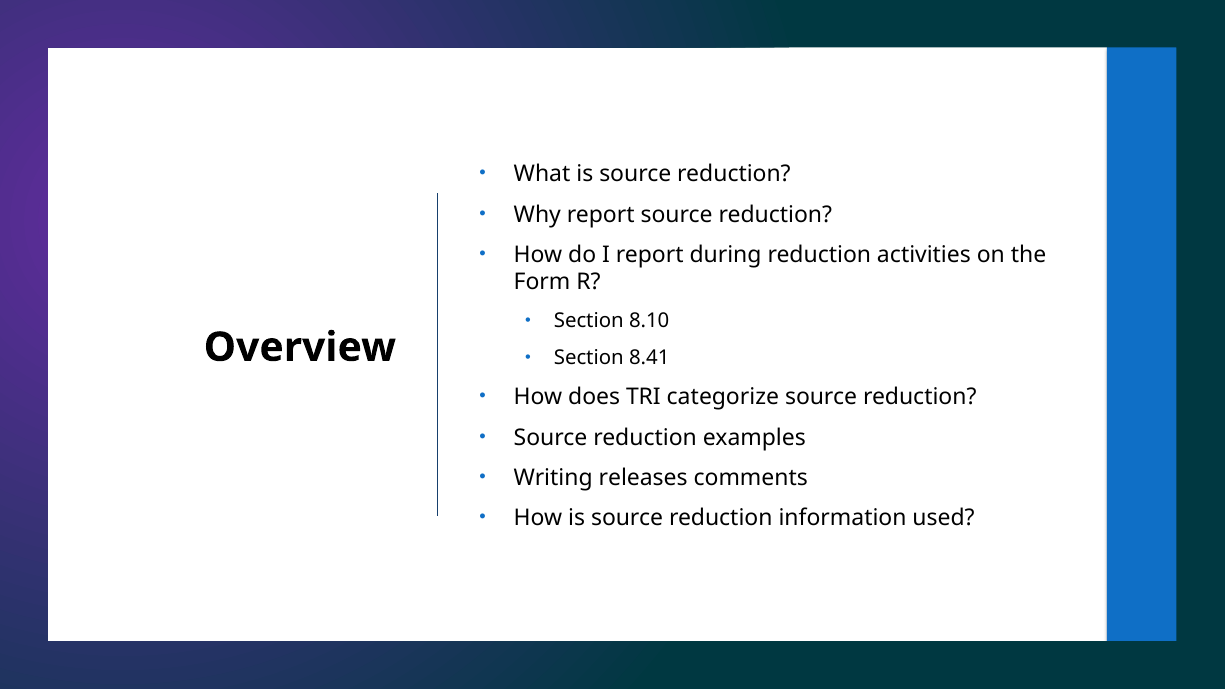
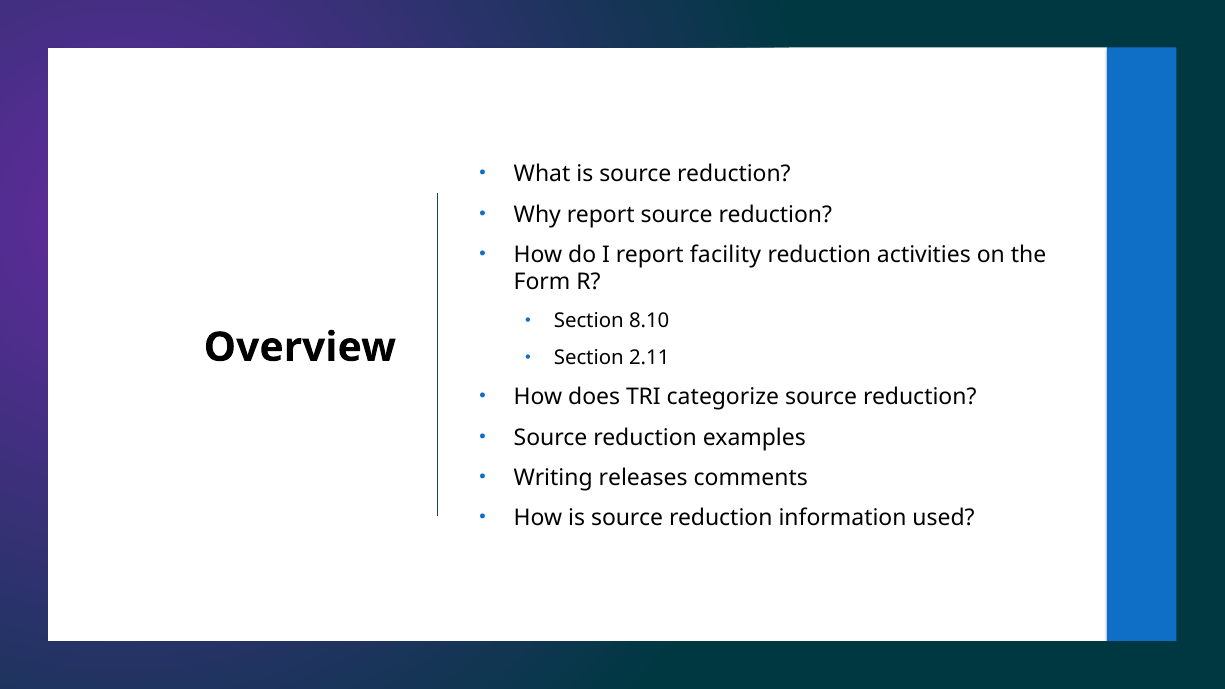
during: during -> facility (725, 255)
8.41: 8.41 -> 2.11 (649, 358)
